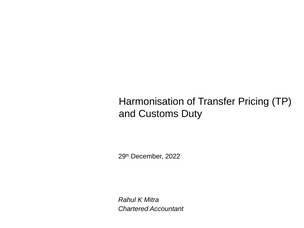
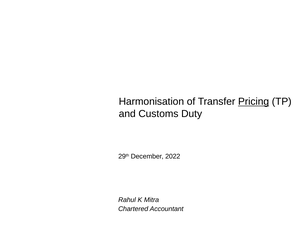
Pricing underline: none -> present (254, 102)
